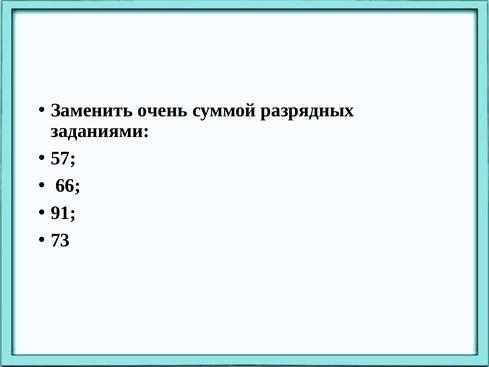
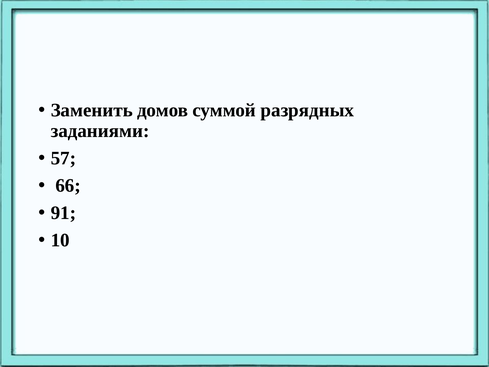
очень: очень -> домов (163, 110)
73: 73 -> 10 (60, 240)
